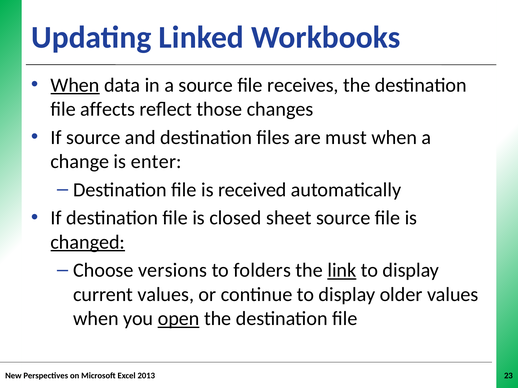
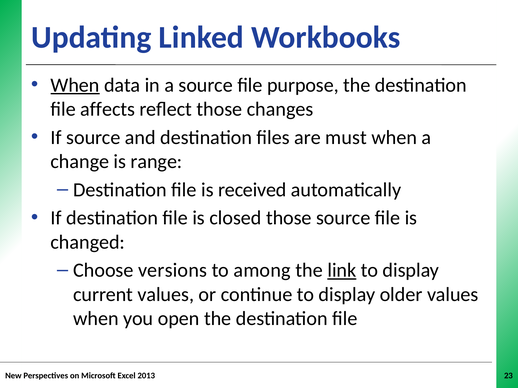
receives: receives -> purpose (303, 85)
enter: enter -> range (156, 162)
closed sheet: sheet -> those (289, 218)
changed underline: present -> none (88, 242)
folders: folders -> among (262, 271)
open underline: present -> none (179, 319)
